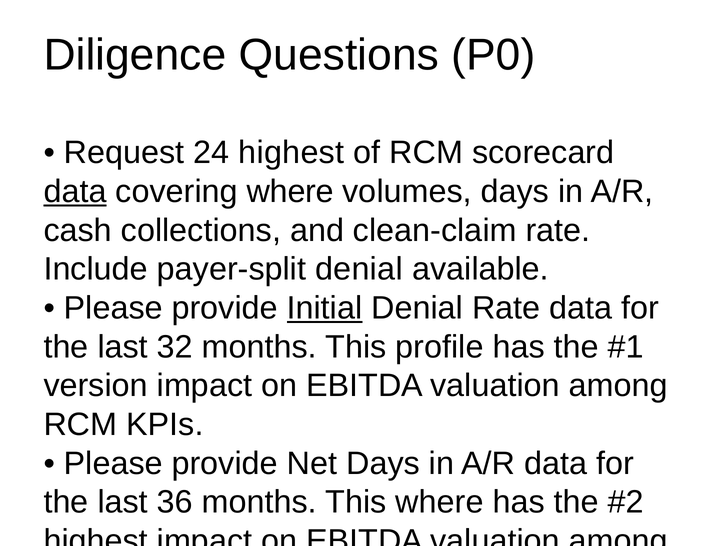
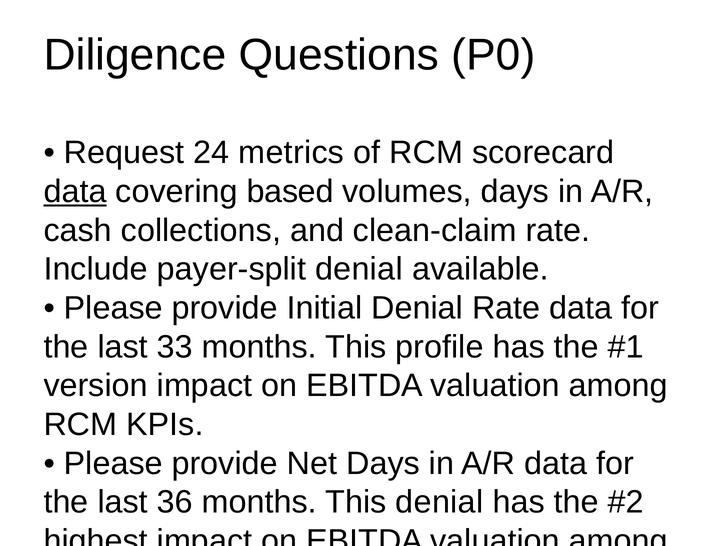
24 highest: highest -> metrics (291, 153)
covering where: where -> based (290, 191)
Initial underline: present -> none (325, 308)
32: 32 -> 33 (175, 347)
This where: where -> denial (439, 502)
